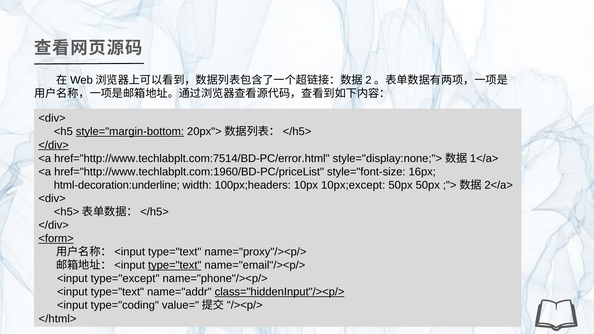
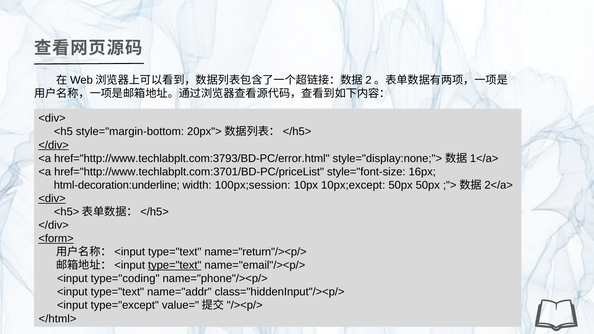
style="margin-bottom underline: present -> none (130, 132)
href="http://www.techlabplt.com:7514/BD-PC/error.html: href="http://www.techlabplt.com:7514/BD-PC/error.html -> href="http://www.techlabplt.com:3793/BD-PC/error.html (192, 158)
href="http://www.techlabplt.com:1960/BD-PC/priceList: href="http://www.techlabplt.com:1960/BD-PC/priceList -> href="http://www.techlabplt.com:3701/BD-PC/priceList (189, 172)
100px;headers: 100px;headers -> 100px;session (253, 185)
<div> underline: none -> present (52, 199)
name="proxy"/><p/>: name="proxy"/><p/> -> name="return"/><p/> (256, 252)
type="except: type="except -> type="coding (125, 279)
class="hiddenInput"/><p/> underline: present -> none (280, 292)
type="coding: type="coding -> type="except (125, 305)
